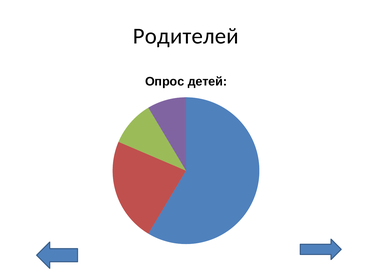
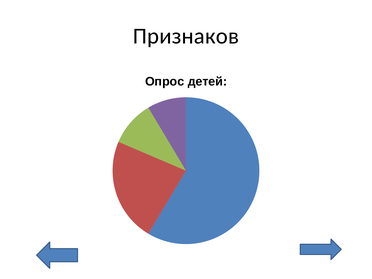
Родителей: Родителей -> Признаков (186, 36)
